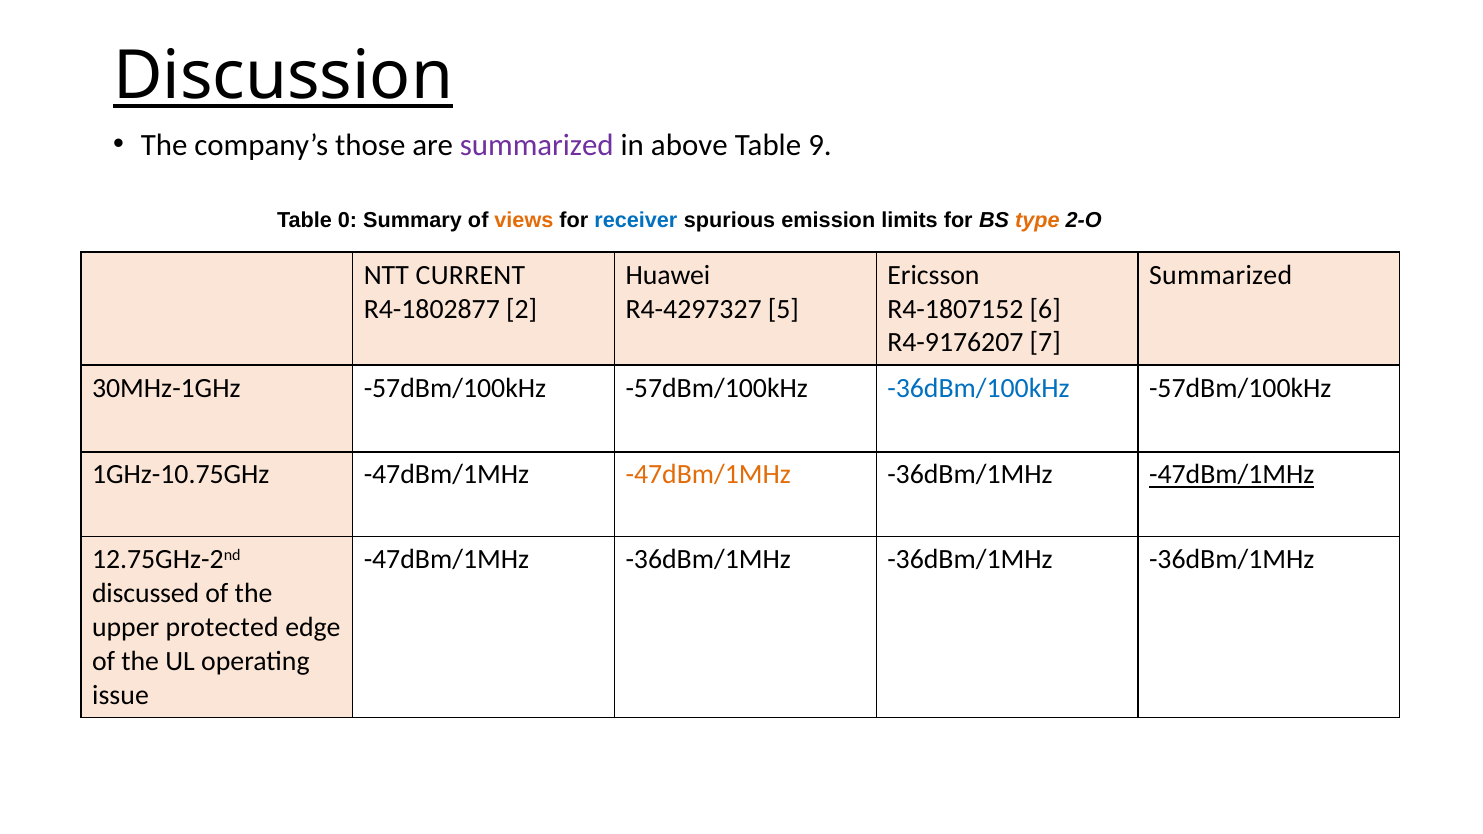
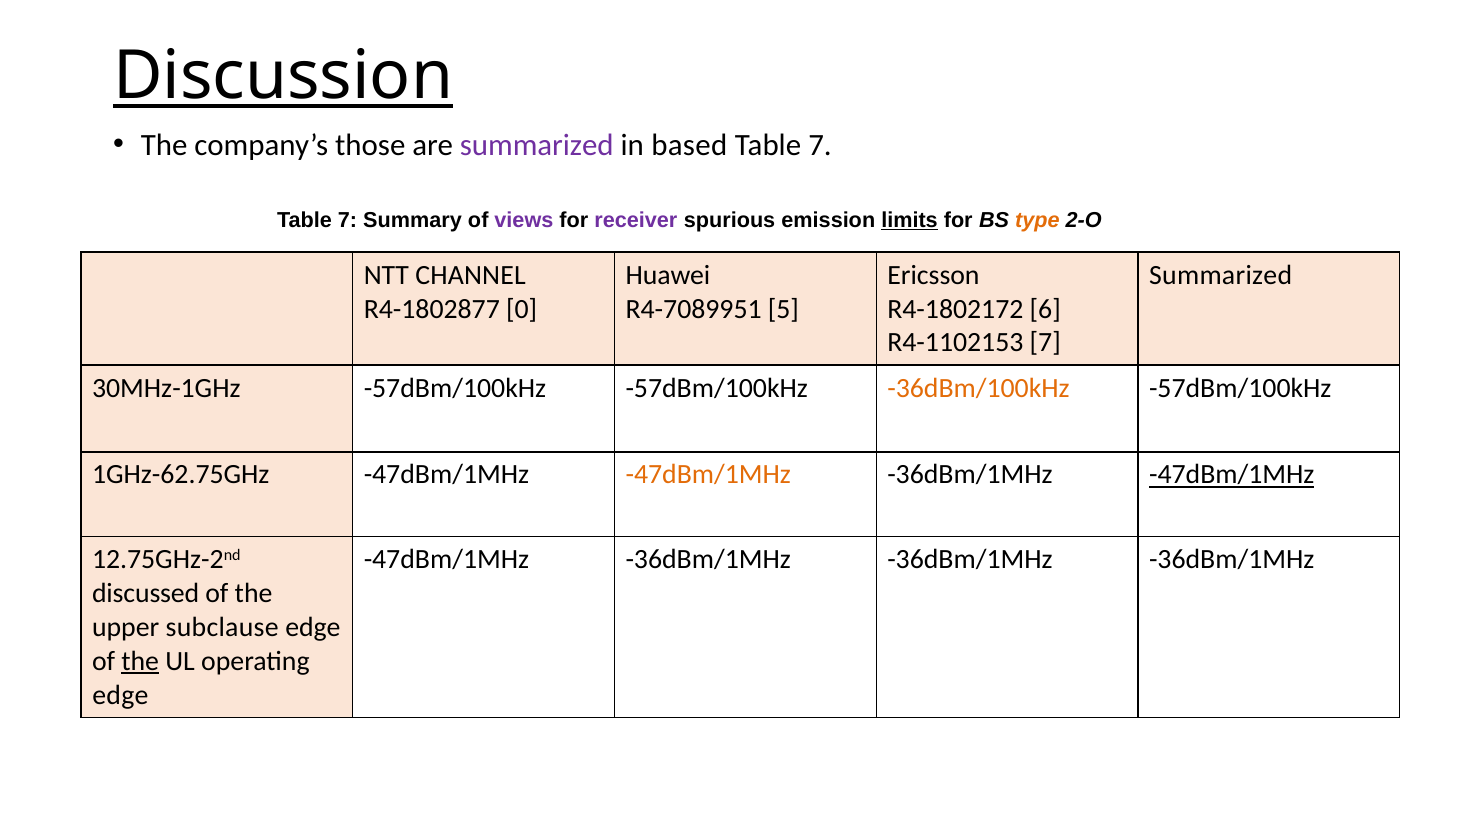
above: above -> based (689, 145)
9: 9 -> 7 (820, 145)
0: 0 -> 7 (348, 220)
views colour: orange -> purple (524, 220)
receiver colour: blue -> purple (636, 220)
limits underline: none -> present (910, 220)
CURRENT: CURRENT -> CHANNEL (471, 275)
2: 2 -> 0 (522, 309)
R4-4297327: R4-4297327 -> R4-7089951 (694, 309)
R4-1807152: R4-1807152 -> R4-1802172 (955, 309)
R4-9176207: R4-9176207 -> R4-1102153 (955, 343)
-36dBm/100kHz colour: blue -> orange (979, 388)
1GHz-10.75GHz: 1GHz-10.75GHz -> 1GHz-62.75GHz (181, 475)
protected: protected -> subclause (222, 628)
the underline: none -> present (140, 661)
issue: issue -> edge (120, 695)
